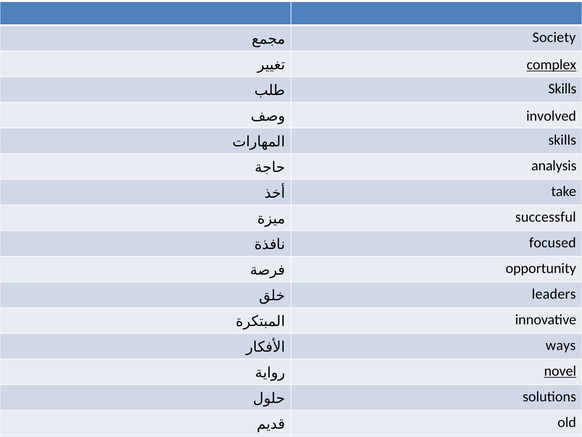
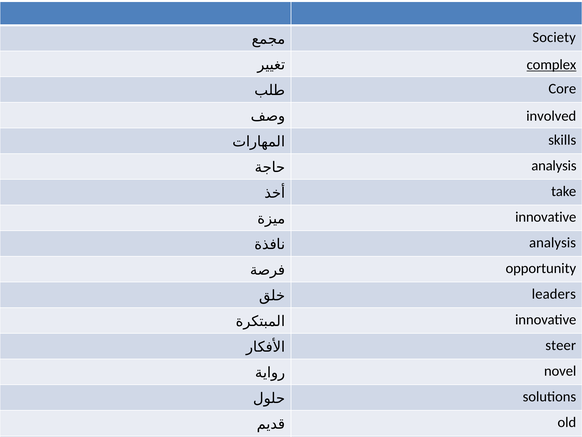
Skills: Skills -> Core (562, 89)
successful: successful -> innovative (546, 217)
focused: focused -> analysis (553, 242)
ways: ways -> steer (561, 345)
novel underline: present -> none (560, 371)
